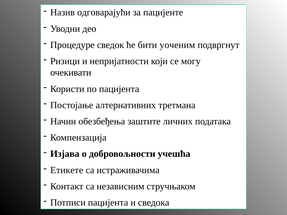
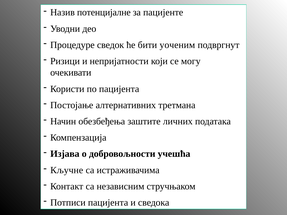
одговарајући: одговарајући -> потенцијалне (104, 12)
Етикете: Етикете -> Кључне (67, 170)
